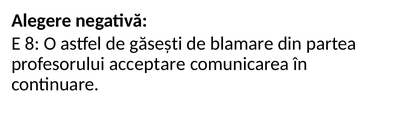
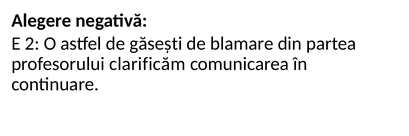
8: 8 -> 2 (32, 44)
acceptare: acceptare -> clarificăm (147, 64)
